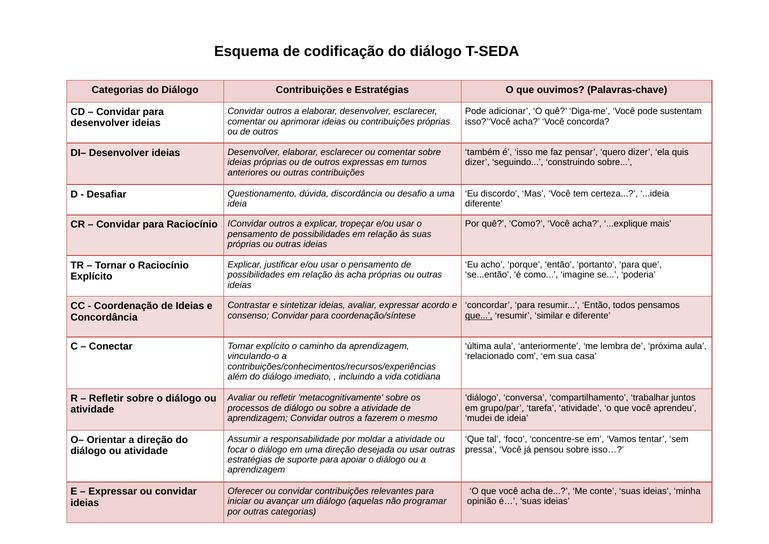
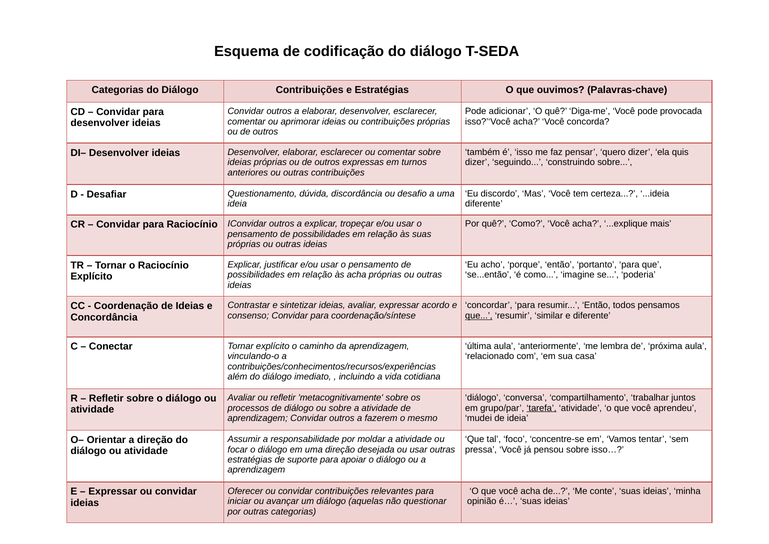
sustentam: sustentam -> provocada (681, 111)
tarefa underline: none -> present (542, 408)
programar: programar -> questionar (425, 501)
